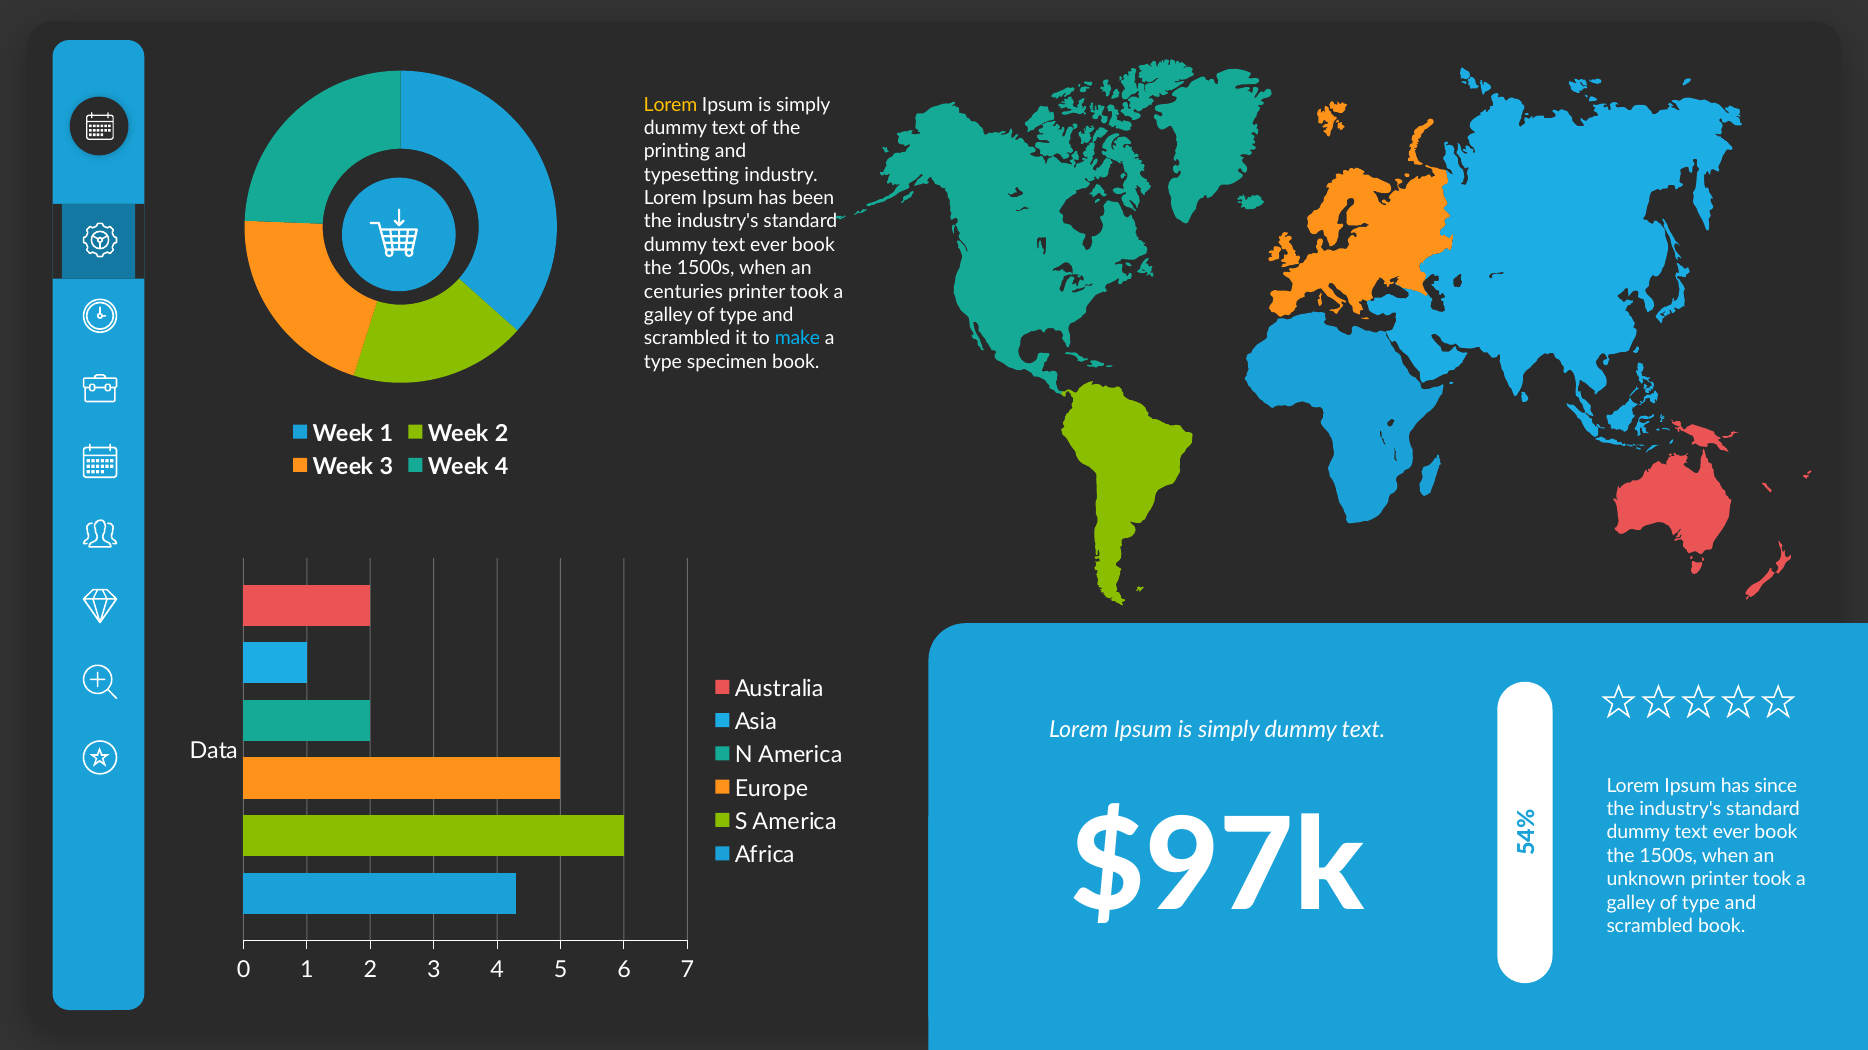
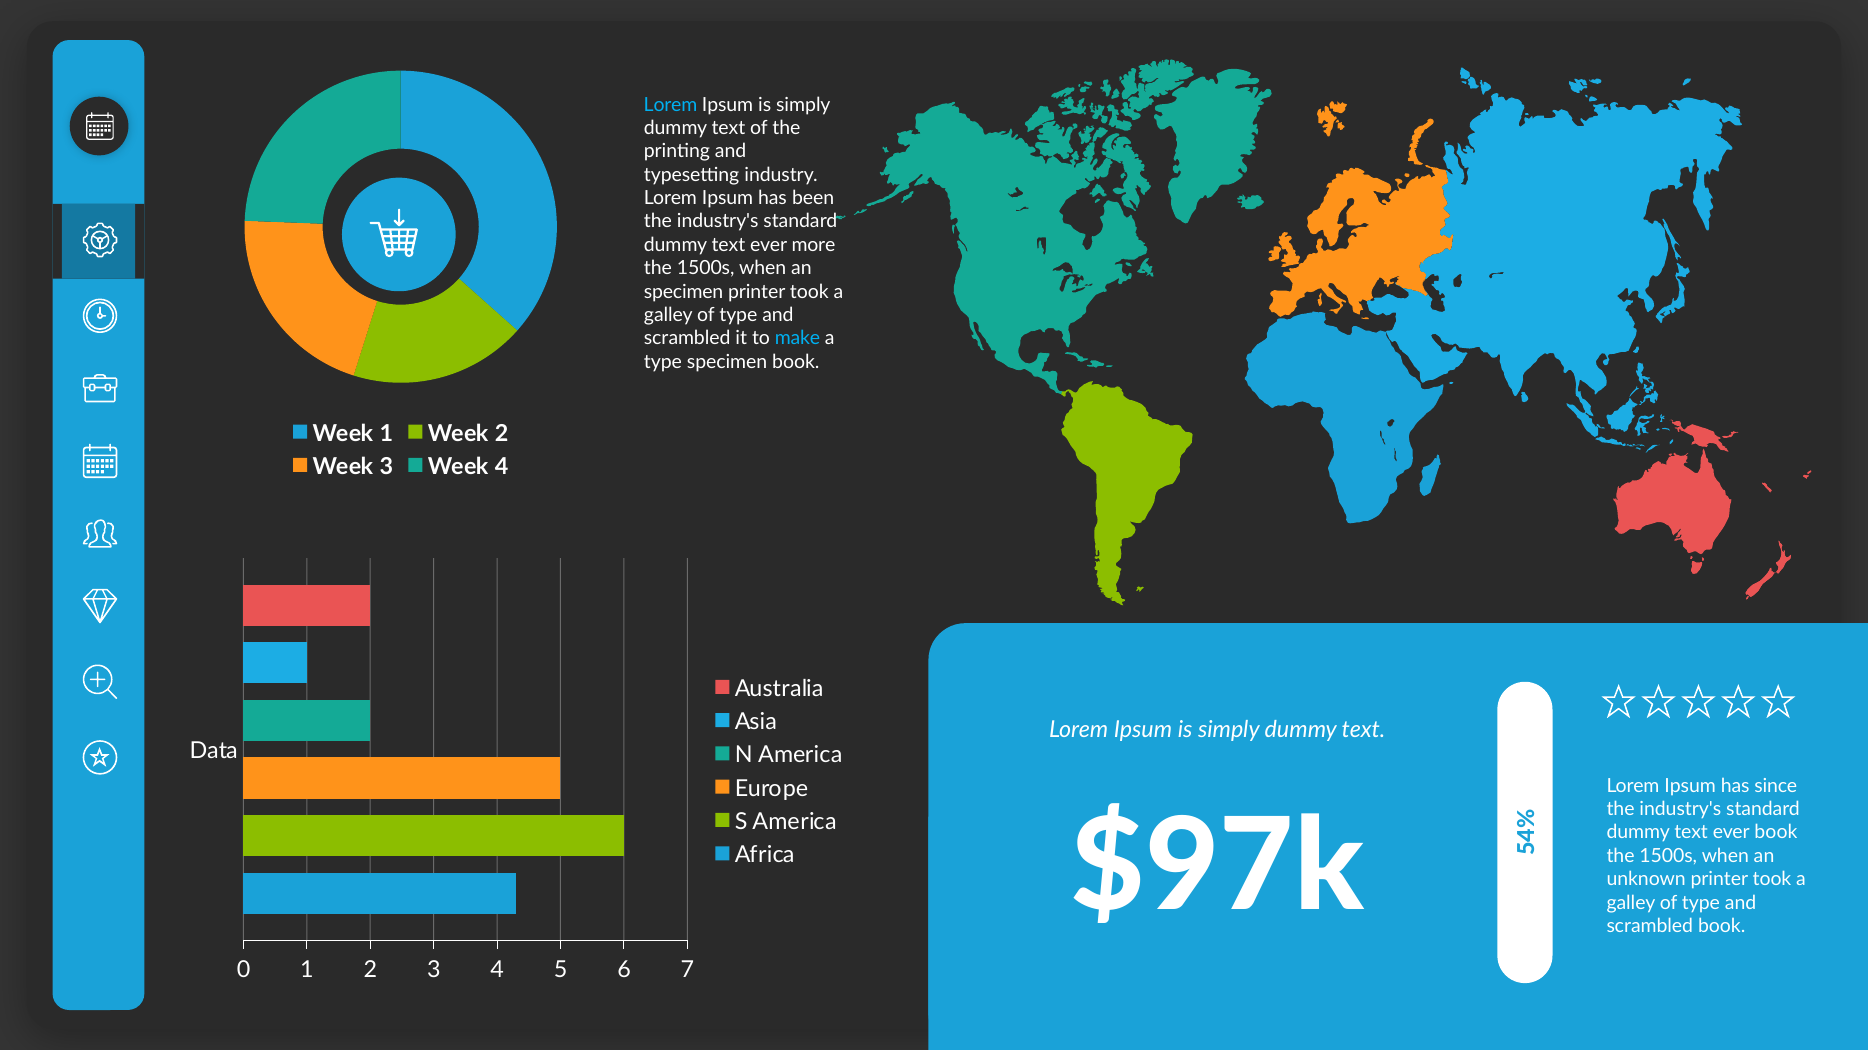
Lorem colour: yellow -> light blue (671, 105)
book: book -> more (814, 245)
centuries: centuries -> specimen (684, 292)
